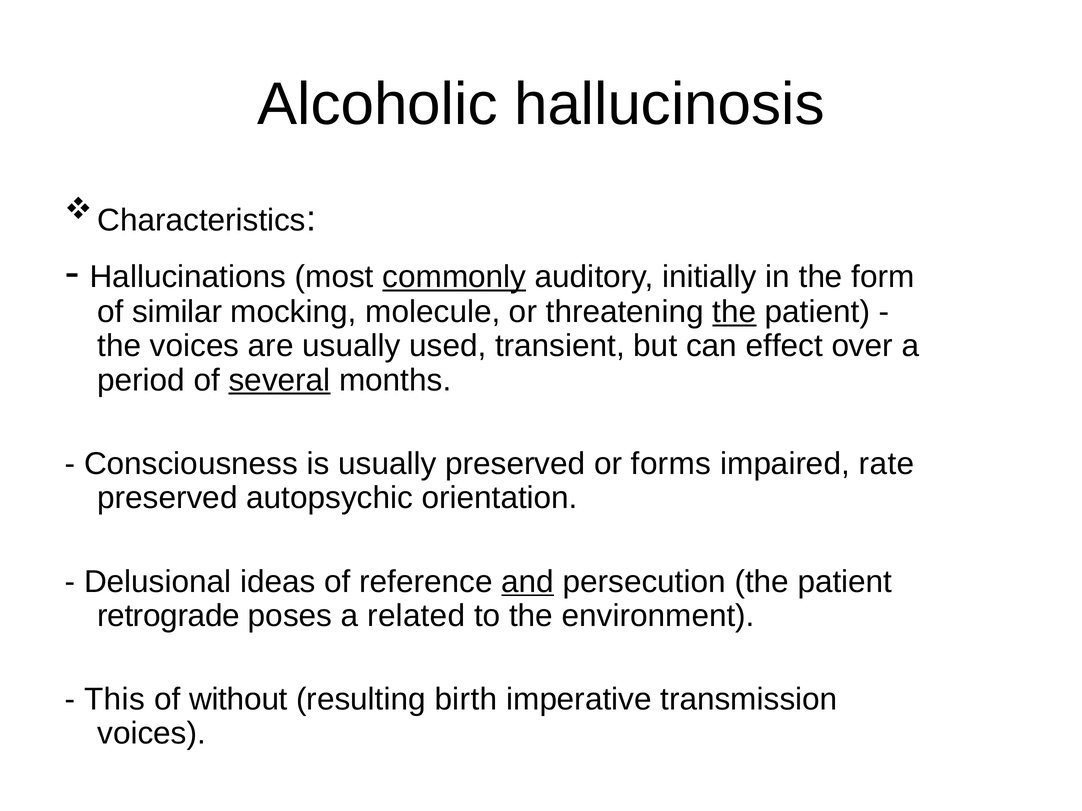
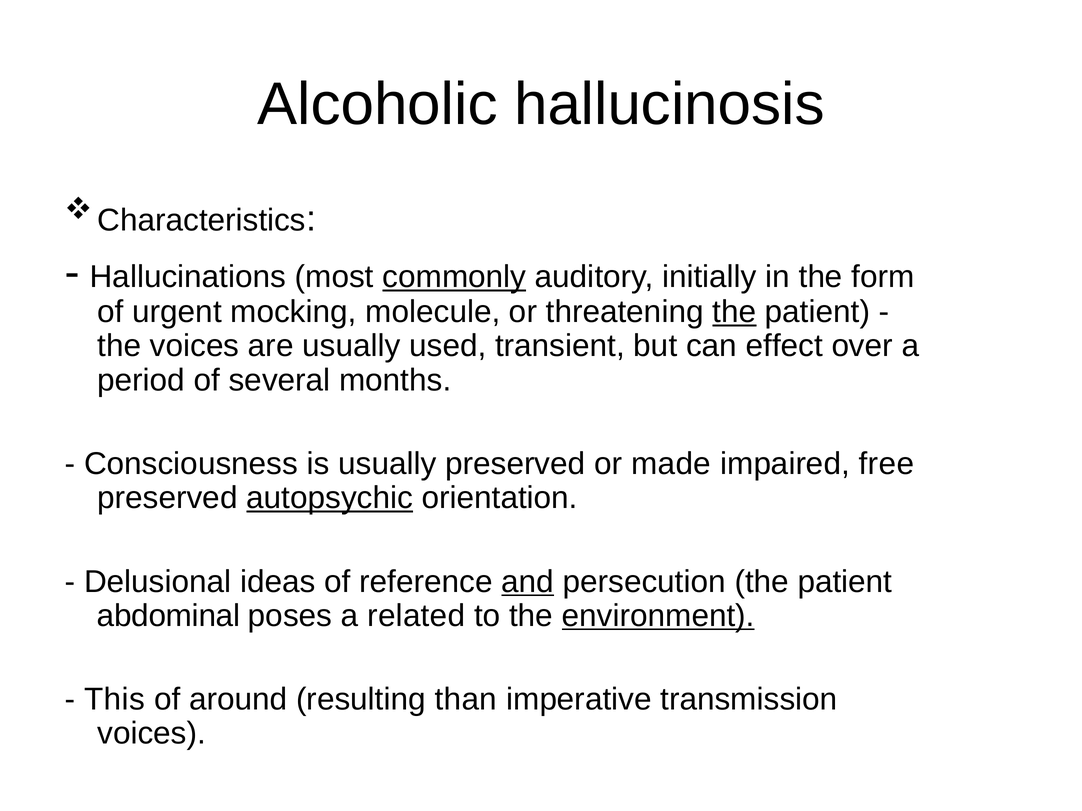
similar: similar -> urgent (177, 312)
several underline: present -> none (280, 380)
forms: forms -> made (671, 464)
rate: rate -> free (886, 464)
autopsychic underline: none -> present (330, 498)
retrograde: retrograde -> abdominal (168, 616)
environment underline: none -> present (658, 616)
without: without -> around (238, 700)
birth: birth -> than (466, 700)
